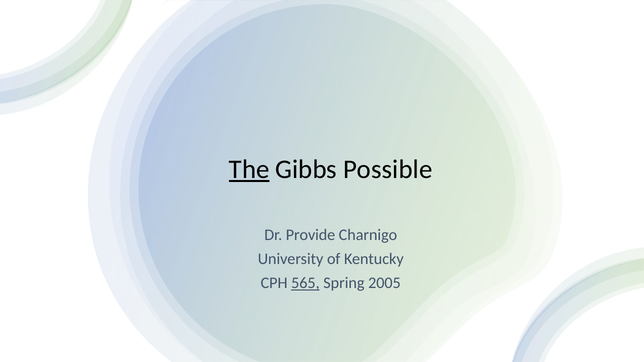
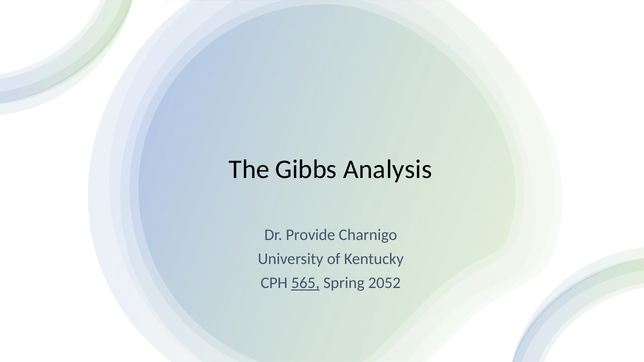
The underline: present -> none (249, 170)
Possible: Possible -> Analysis (388, 170)
2005: 2005 -> 2052 (384, 283)
